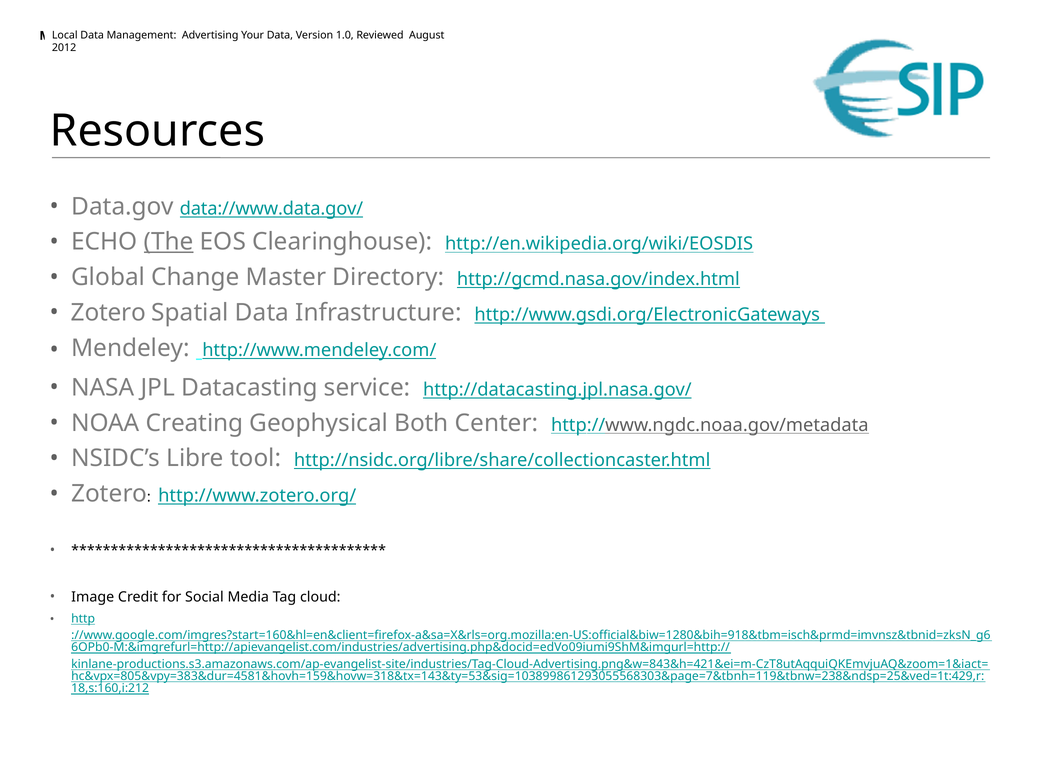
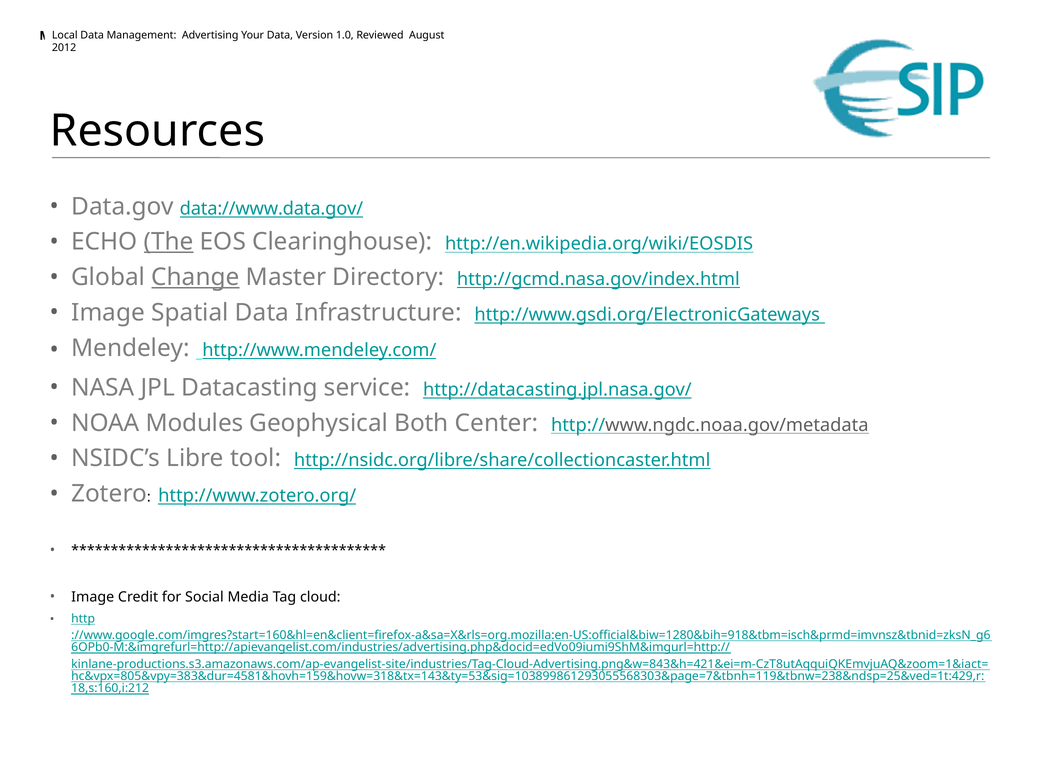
Change underline: none -> present (195, 278)
Zotero: Zotero -> Image (108, 313)
Creating: Creating -> Modules (195, 423)
